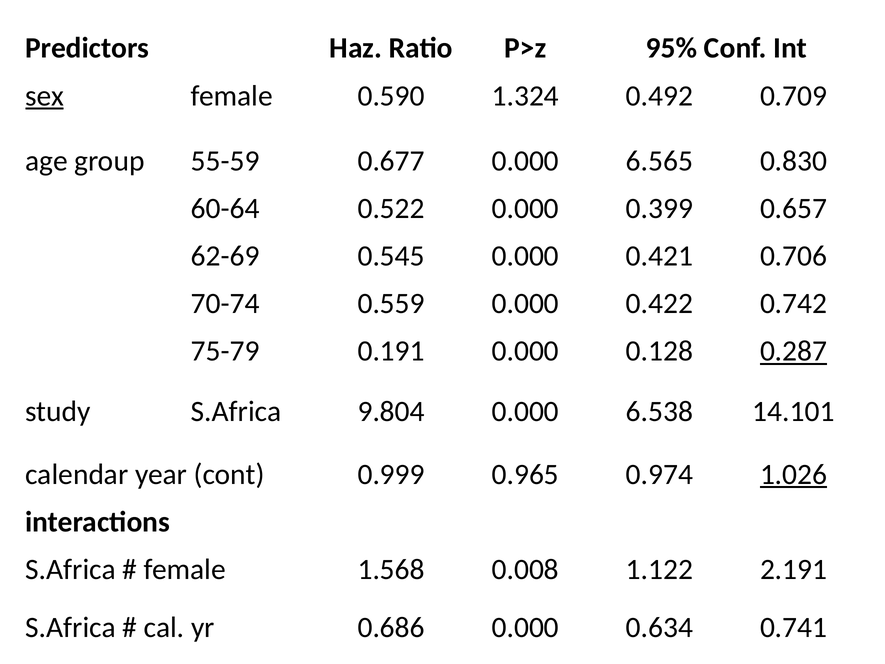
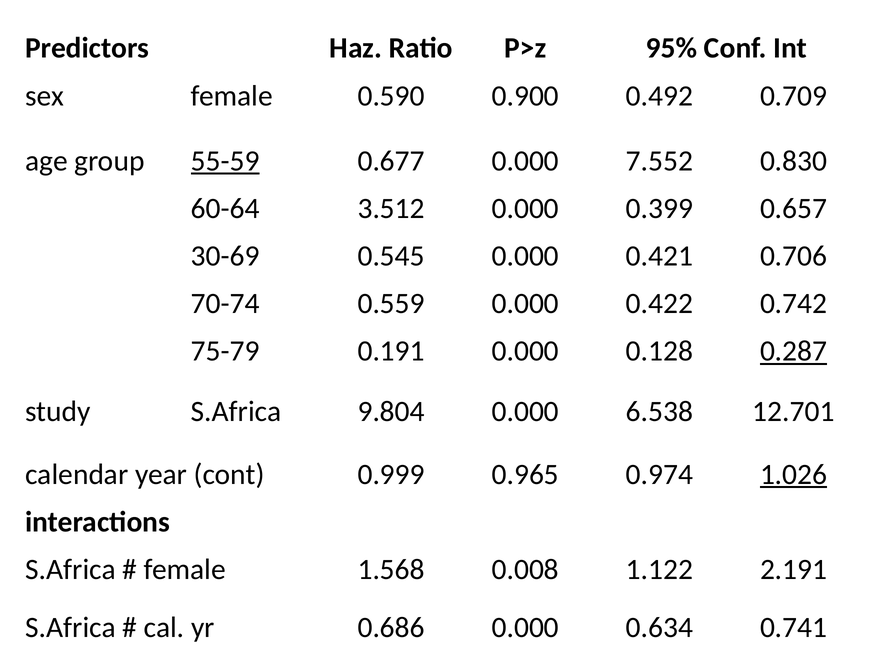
sex underline: present -> none (45, 96)
1.324: 1.324 -> 0.900 (525, 96)
55-59 underline: none -> present (225, 161)
6.565: 6.565 -> 7.552 (659, 161)
0.522: 0.522 -> 3.512 (391, 208)
62-69: 62-69 -> 30-69 (225, 256)
14.101: 14.101 -> 12.701 (794, 412)
